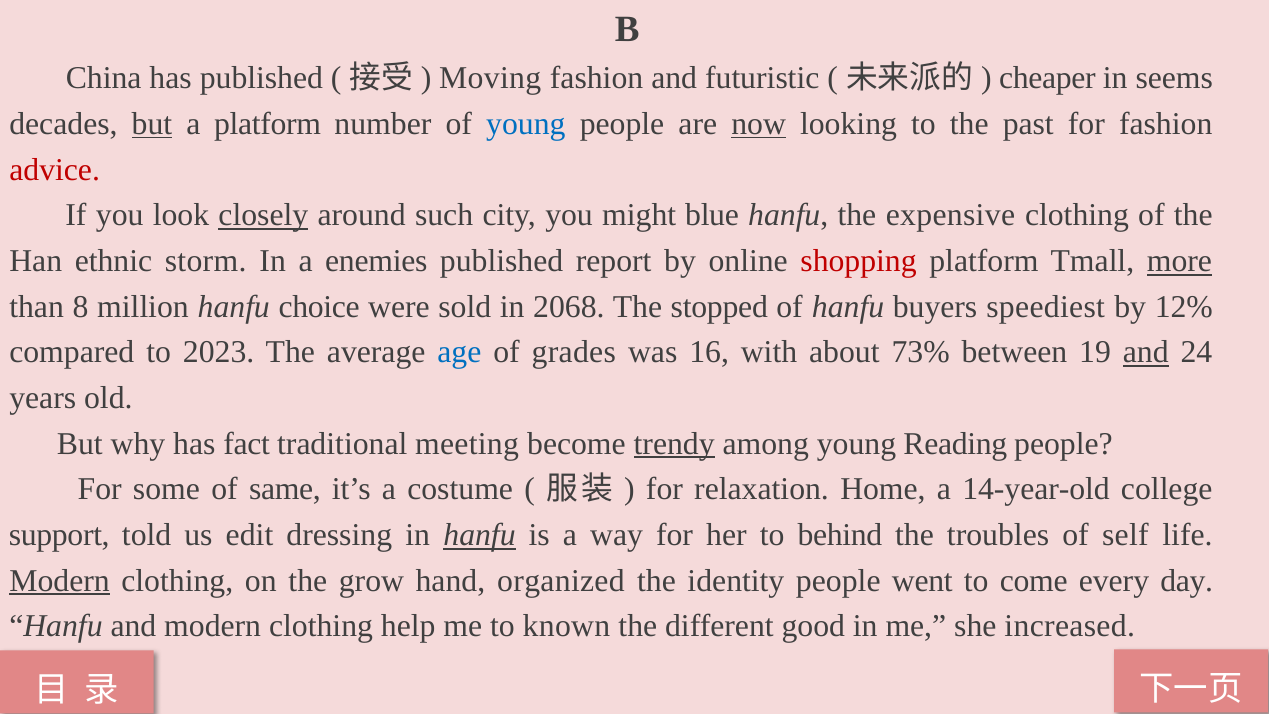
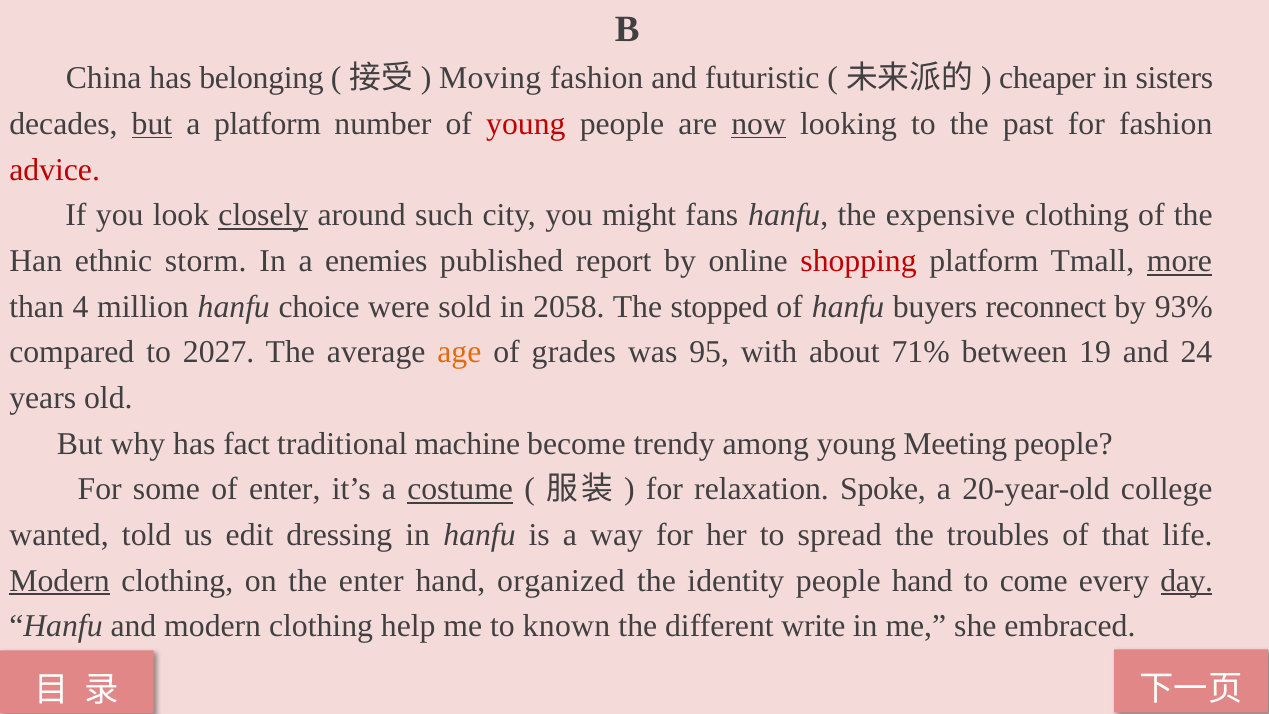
has published: published -> belonging (262, 78)
seems: seems -> sisters (1174, 78)
young colour: blue -> red (526, 124)
blue: blue -> fans (712, 215)
8: 8 -> 4 (81, 307)
2068: 2068 -> 2058 (569, 307)
speediest: speediest -> reconnect (1046, 307)
12%: 12% -> 93% (1184, 307)
2023: 2023 -> 2027 (219, 352)
age colour: blue -> orange (459, 352)
16: 16 -> 95 (709, 352)
73%: 73% -> 71% (921, 352)
and underline: present -> none (1146, 352)
meeting: meeting -> machine (467, 444)
trendy underline: present -> none (674, 444)
Reading: Reading -> Meeting (955, 444)
of same: same -> enter (285, 489)
costume underline: none -> present (460, 489)
Home: Home -> Spoke (883, 489)
14-year-old: 14-year-old -> 20-year-old (1036, 489)
support: support -> wanted (59, 535)
hanfu underline: present -> none (480, 535)
behind: behind -> spread (840, 535)
self: self -> that (1126, 535)
the grow: grow -> enter (371, 581)
people went: went -> hand (922, 581)
day underline: none -> present (1187, 581)
good: good -> write (813, 626)
increased: increased -> embraced (1070, 626)
